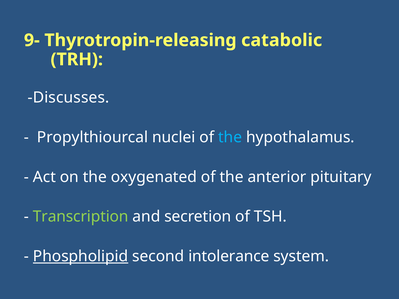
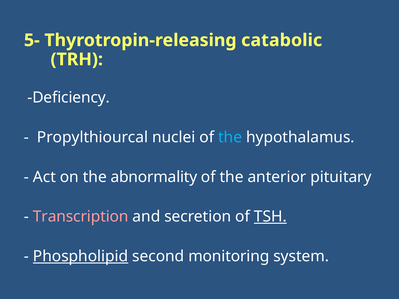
9-: 9- -> 5- (32, 40)
Discusses: Discusses -> Deficiency (69, 98)
oxygenated: oxygenated -> abnormality (154, 177)
Transcription colour: light green -> pink (81, 217)
TSH underline: none -> present (270, 217)
intolerance: intolerance -> monitoring (229, 257)
